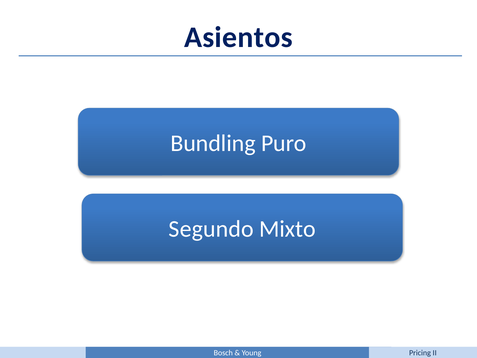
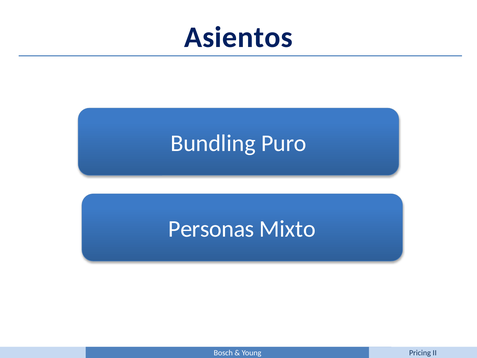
Segundo: Segundo -> Personas (211, 229)
